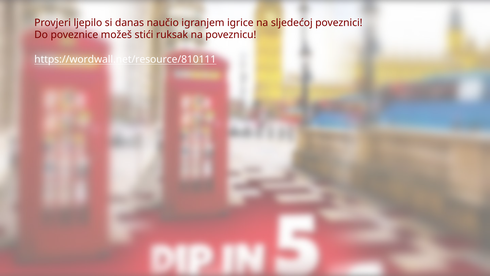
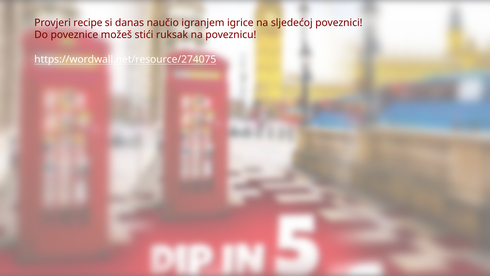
ljepilo: ljepilo -> recipe (88, 23)
https://wordwall.net/resource/810111: https://wordwall.net/resource/810111 -> https://wordwall.net/resource/274075 (125, 59)
